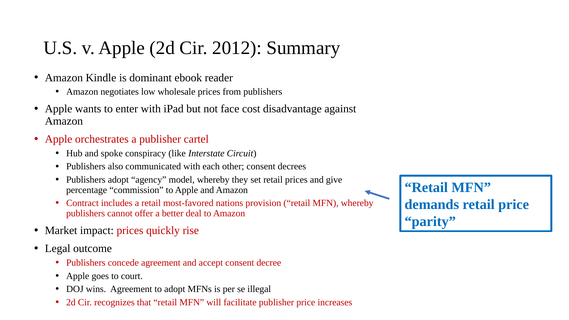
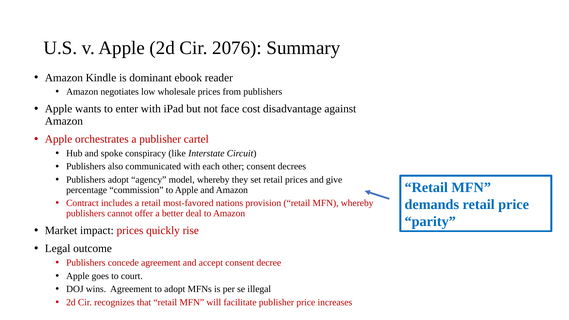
2012: 2012 -> 2076 (237, 48)
